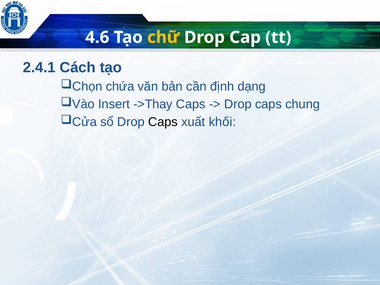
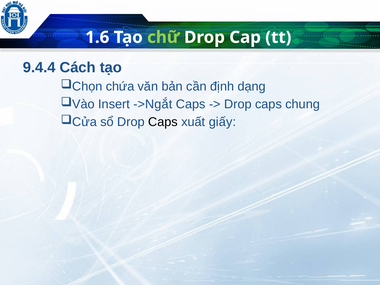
4.6: 4.6 -> 1.6 (97, 37)
chữ colour: yellow -> light green (163, 37)
2.4.1: 2.4.1 -> 9.4.4 (39, 68)
->Thay: ->Thay -> ->Ngắt (153, 104)
khối: khối -> giấy (222, 122)
